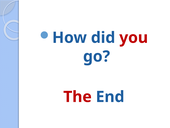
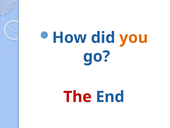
you colour: red -> orange (134, 38)
